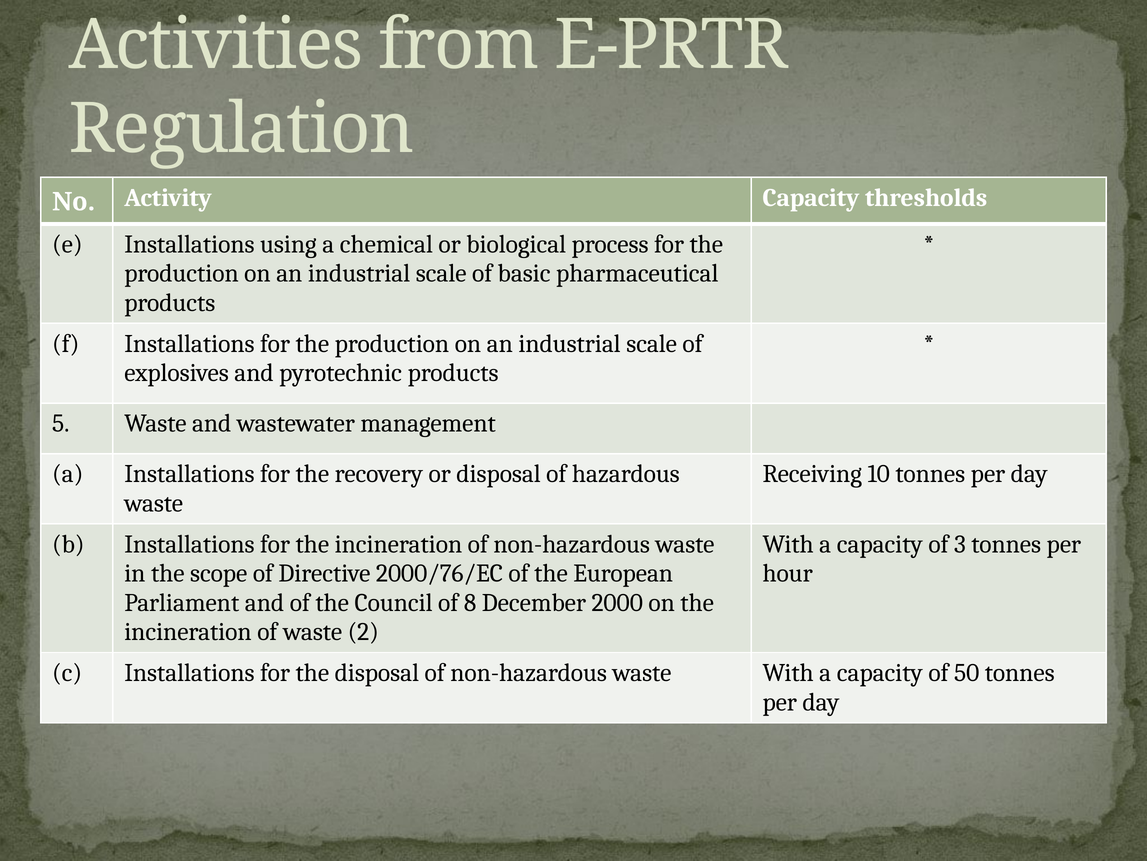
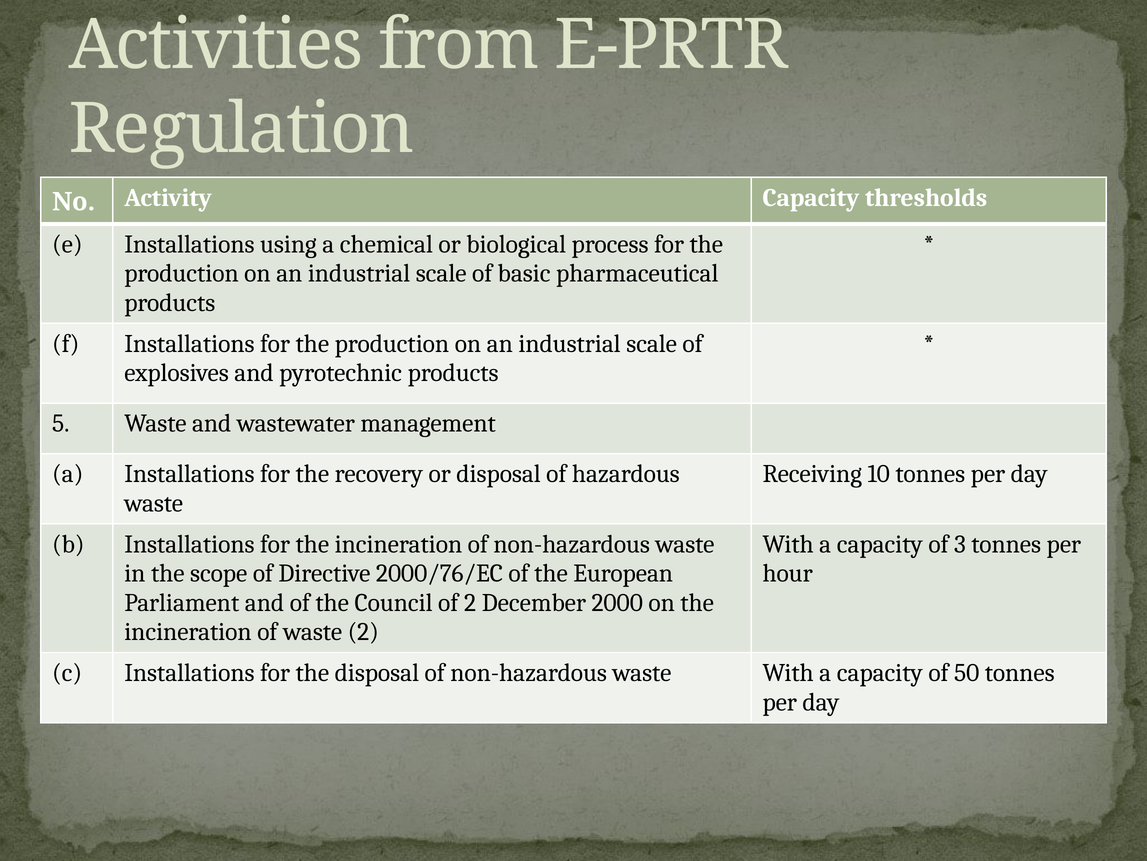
of 8: 8 -> 2 (470, 602)
